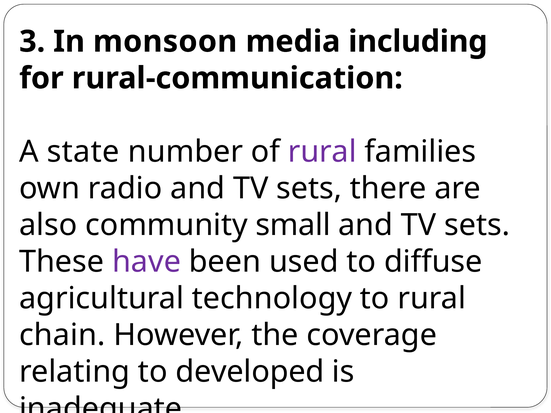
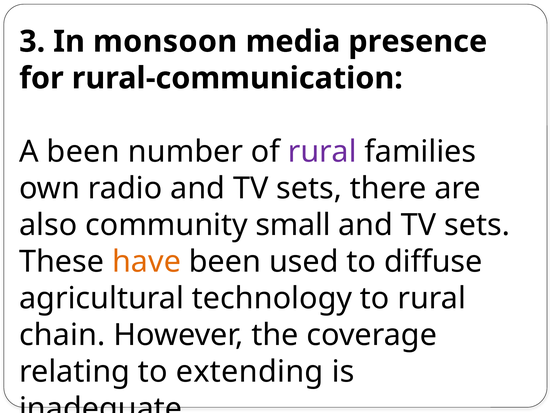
including: including -> presence (418, 42)
A state: state -> been (83, 152)
have colour: purple -> orange (147, 262)
developed: developed -> extending (250, 372)
